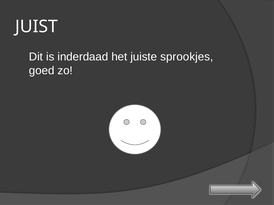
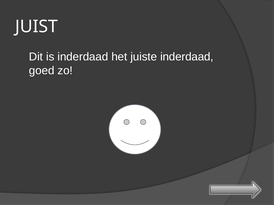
juiste sprookjes: sprookjes -> inderdaad (187, 57)
